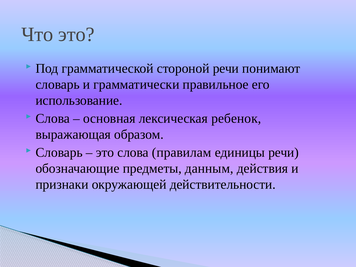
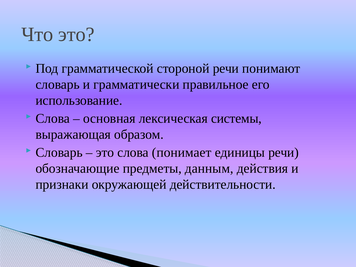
ребенок: ребенок -> системы (236, 118)
правилам: правилам -> понимает (182, 153)
